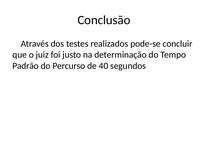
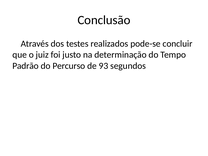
40: 40 -> 93 (103, 66)
